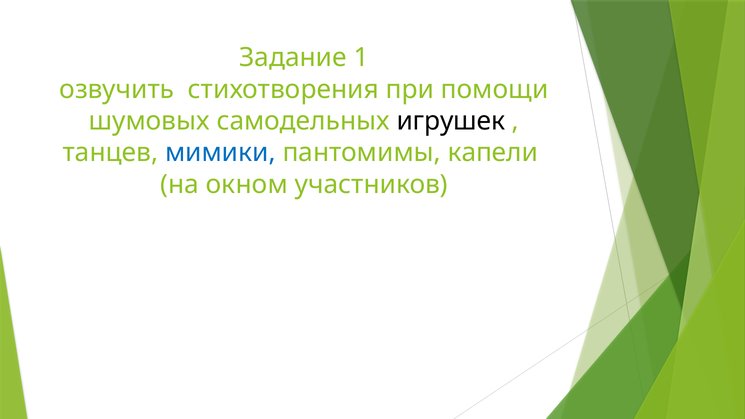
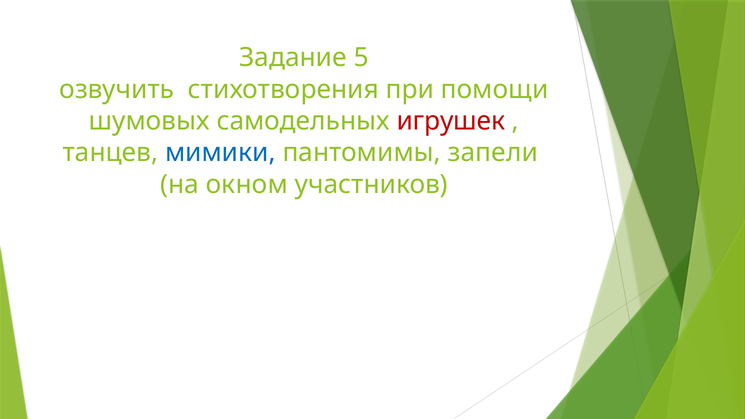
1: 1 -> 5 (361, 58)
игрушек colour: black -> red (451, 121)
капели: капели -> запели (493, 153)
